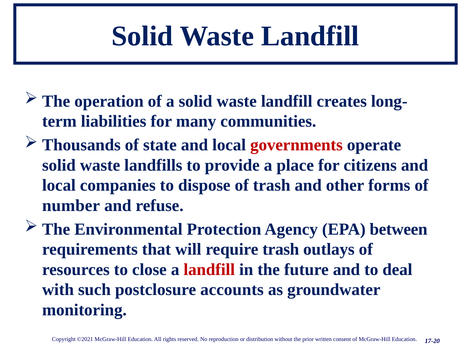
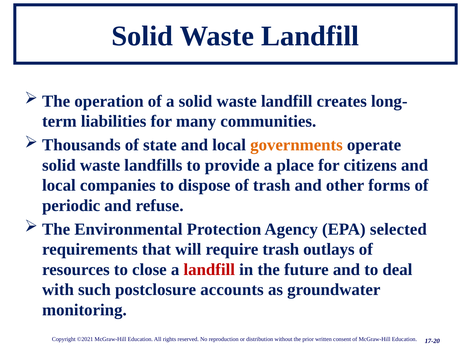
governments colour: red -> orange (296, 145)
number: number -> periodic (71, 205)
between: between -> selected (398, 229)
